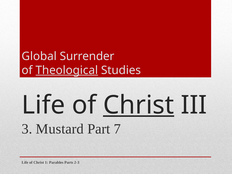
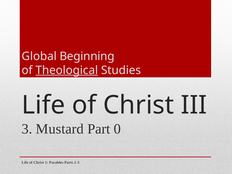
Surrender: Surrender -> Beginning (87, 56)
Christ underline: present -> none (139, 105)
7: 7 -> 0 (117, 129)
